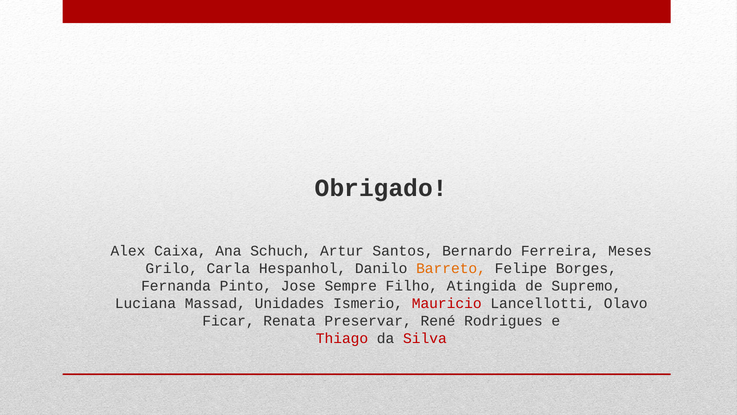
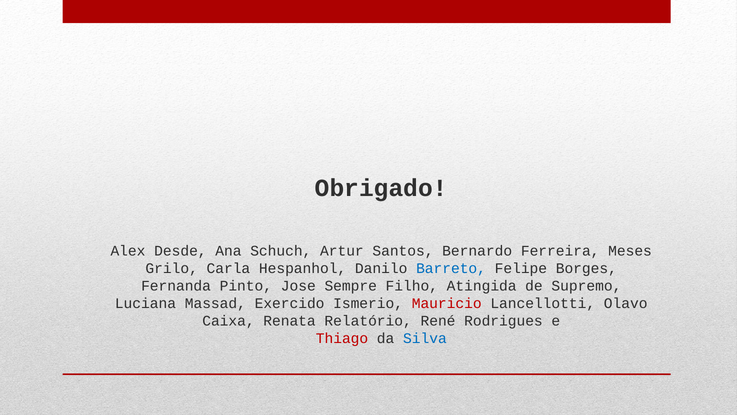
Caixa: Caixa -> Desde (180, 251)
Barreto colour: orange -> blue (451, 268)
Unidades: Unidades -> Exercido (290, 303)
Ficar: Ficar -> Caixa (228, 321)
Preservar: Preservar -> Relatório (368, 321)
Silva colour: red -> blue (425, 338)
